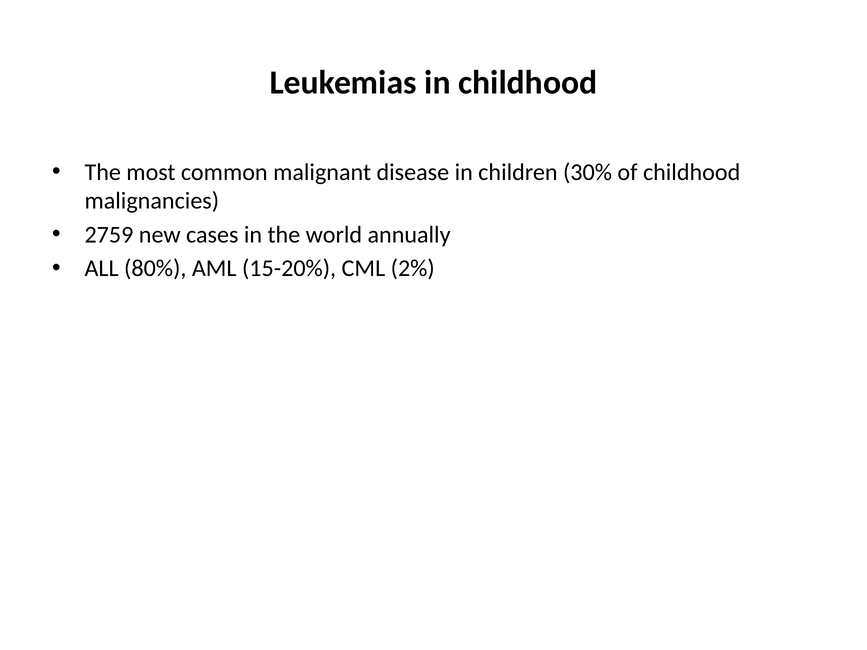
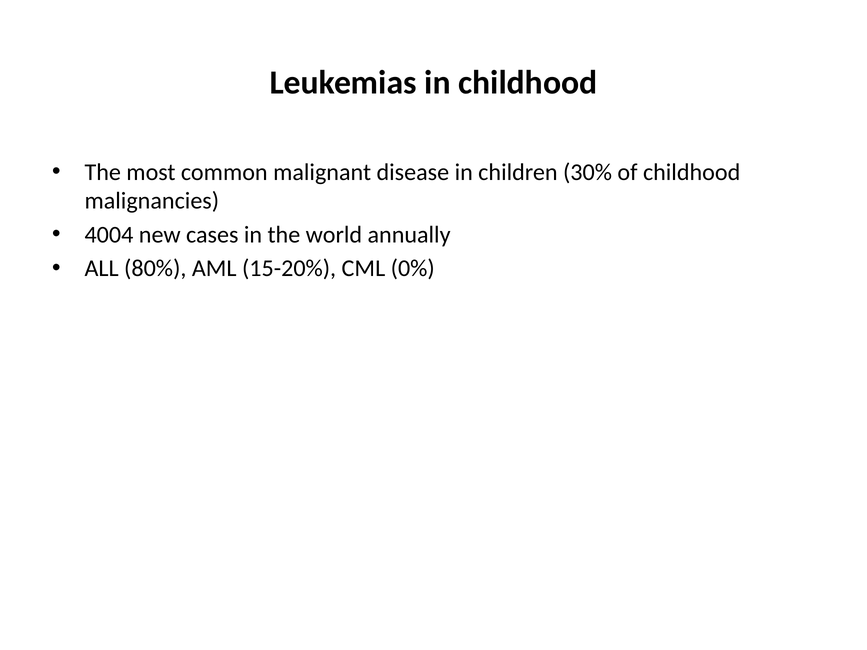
2759: 2759 -> 4004 (109, 235)
2%: 2% -> 0% (413, 269)
